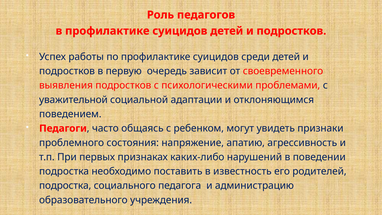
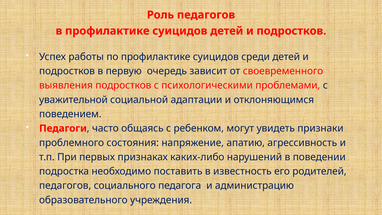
подростка: подростка -> педагогов (65, 186)
